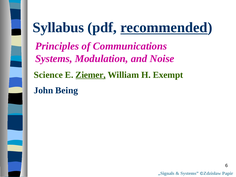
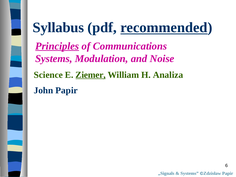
Principles underline: none -> present (57, 46)
Exempt: Exempt -> Analiza (168, 75)
John Being: Being -> Papir (67, 90)
